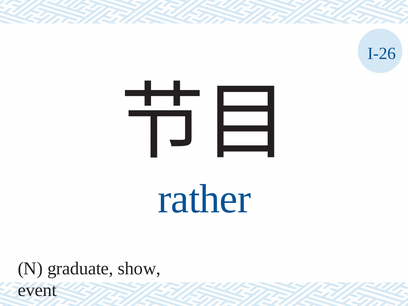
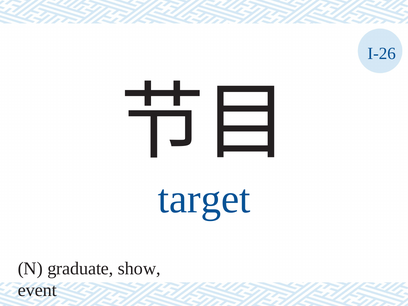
rather: rather -> target (204, 199)
